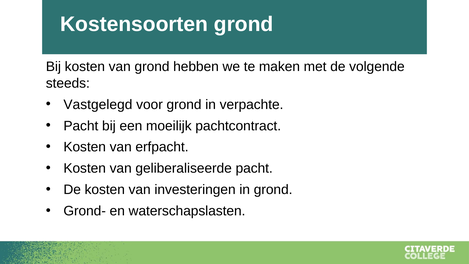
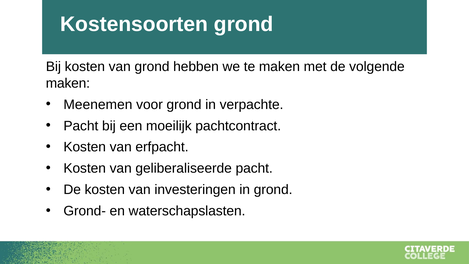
steeds: steeds -> maken (68, 83)
Vastgelegd: Vastgelegd -> Meenemen (98, 104)
